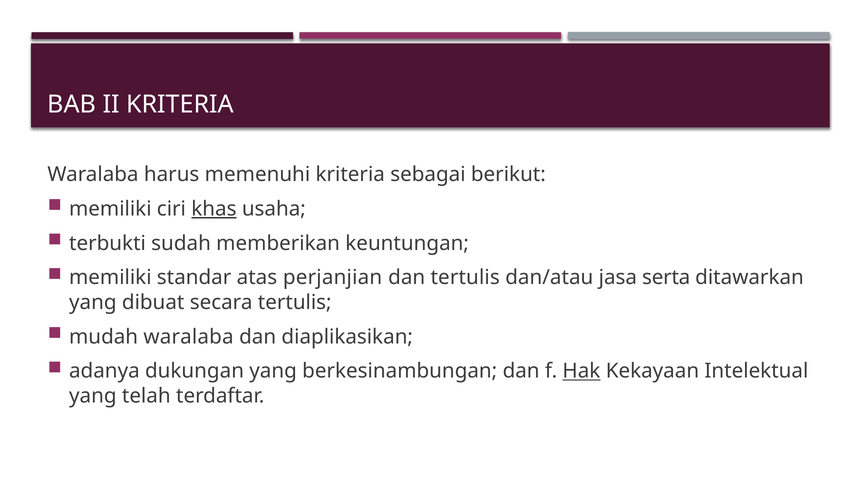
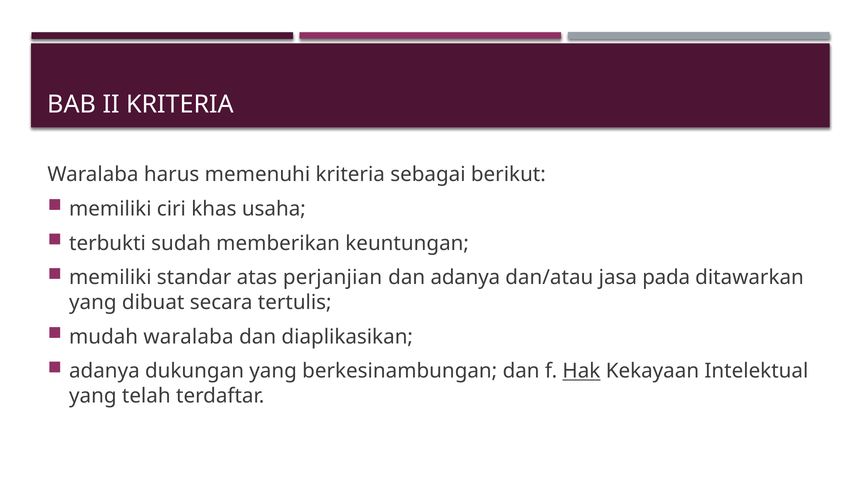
khas underline: present -> none (214, 209)
dan tertulis: tertulis -> adanya (465, 278)
serta: serta -> pada (666, 278)
